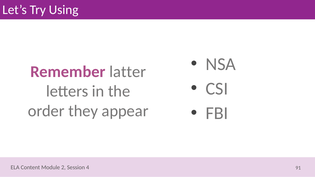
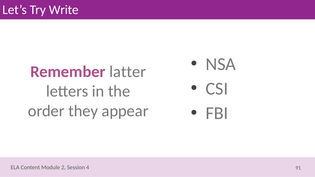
Using: Using -> Write (64, 10)
